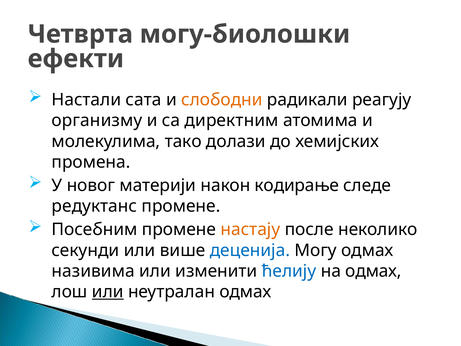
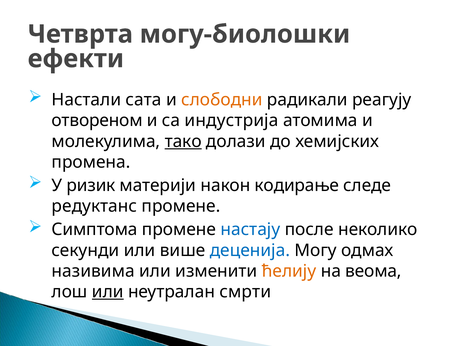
организму: организму -> отвореном (97, 120)
директним: директним -> индустрија (232, 120)
тако underline: none -> present (183, 141)
новог: новог -> ризик (91, 185)
Посебним: Посебним -> Симптома (95, 229)
настају colour: orange -> blue (250, 229)
ћелију colour: blue -> orange (289, 271)
на одмах: одмах -> веома (373, 271)
неутралан одмах: одмах -> смрти (245, 292)
